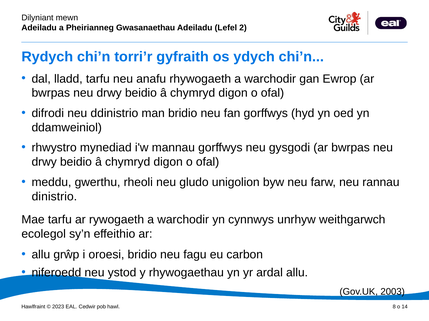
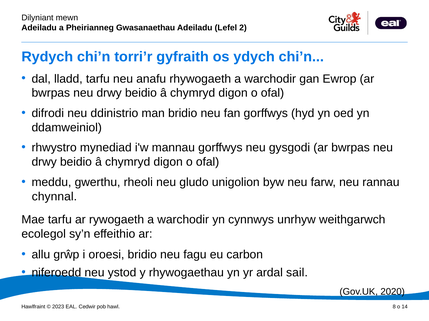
dinistrio: dinistrio -> chynnal (54, 197)
ardal allu: allu -> sail (297, 273)
2003: 2003 -> 2020 (393, 292)
